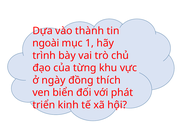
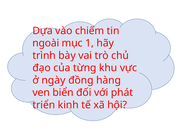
thành: thành -> chiếm (90, 31)
thích: thích -> hàng (109, 80)
